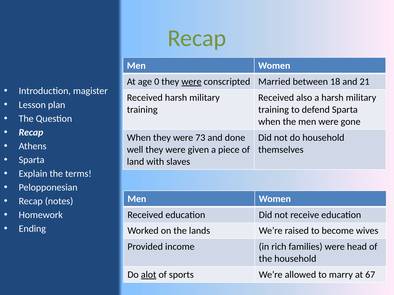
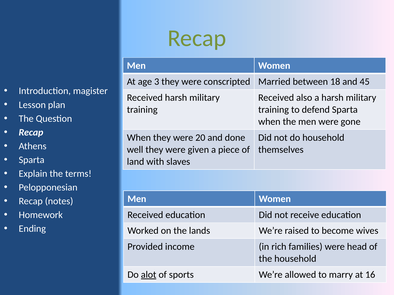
0: 0 -> 3 (157, 82)
were underline: present -> none (191, 82)
21: 21 -> 45 (365, 82)
73: 73 -> 20 (200, 138)
67: 67 -> 16 (370, 275)
